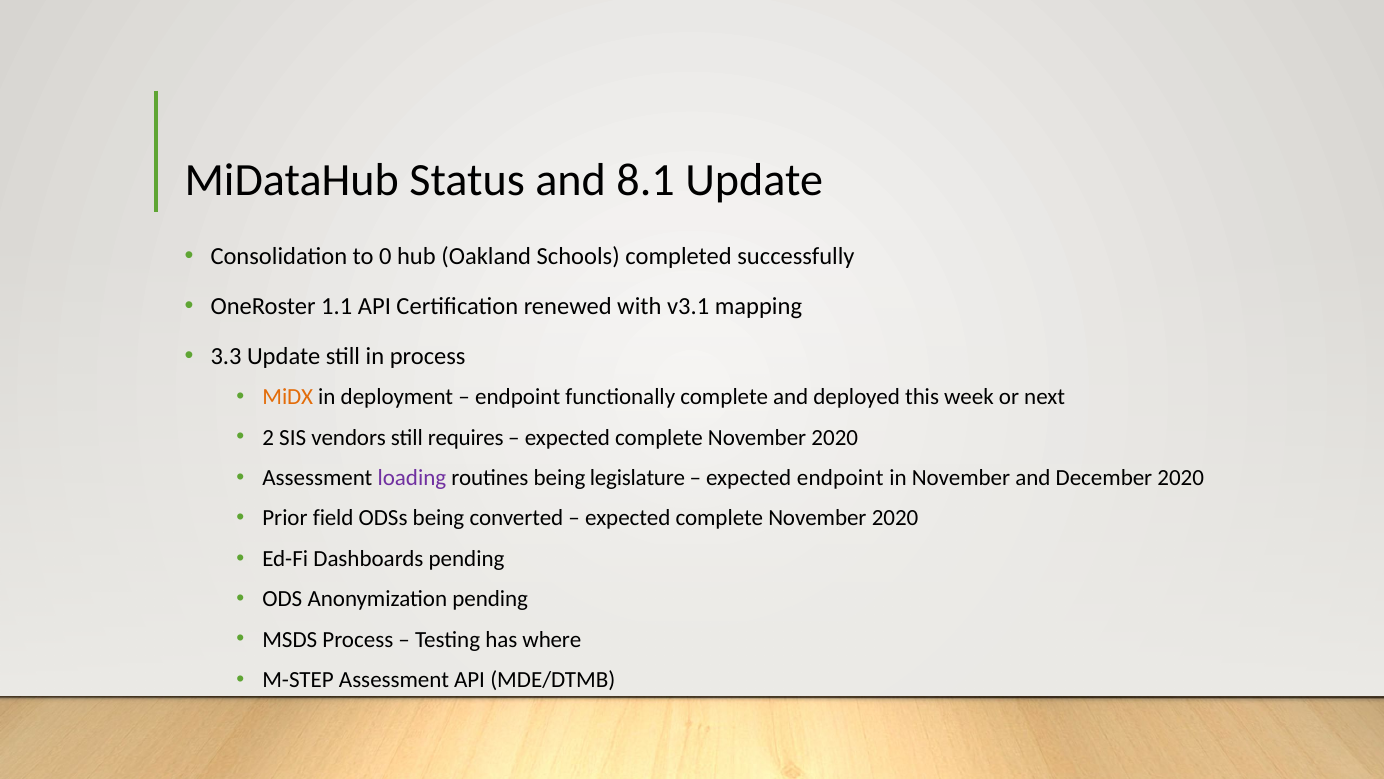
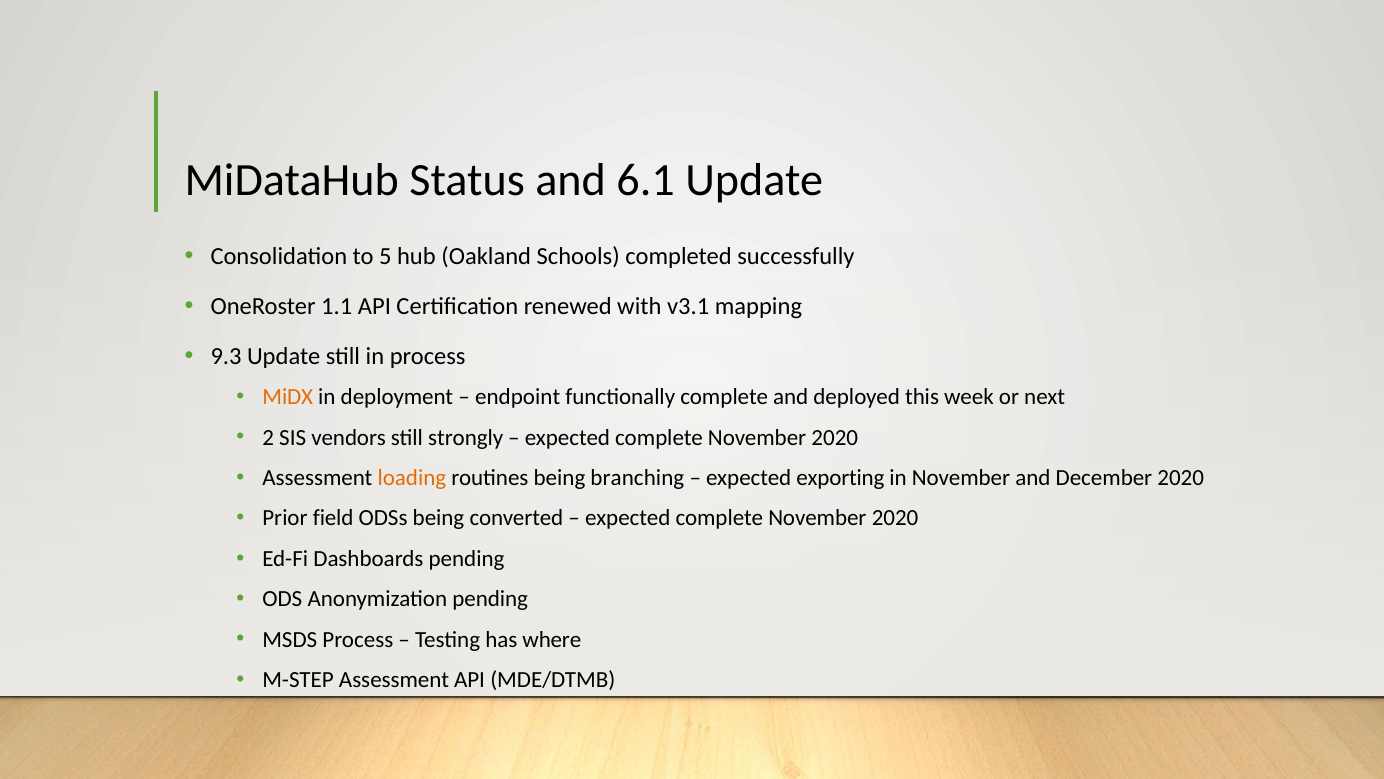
8.1: 8.1 -> 6.1 (646, 180)
0: 0 -> 5 (385, 256)
3.3: 3.3 -> 9.3 (226, 356)
requires: requires -> strongly (466, 437)
loading colour: purple -> orange (412, 478)
legislature: legislature -> branching (637, 478)
expected endpoint: endpoint -> exporting (840, 478)
